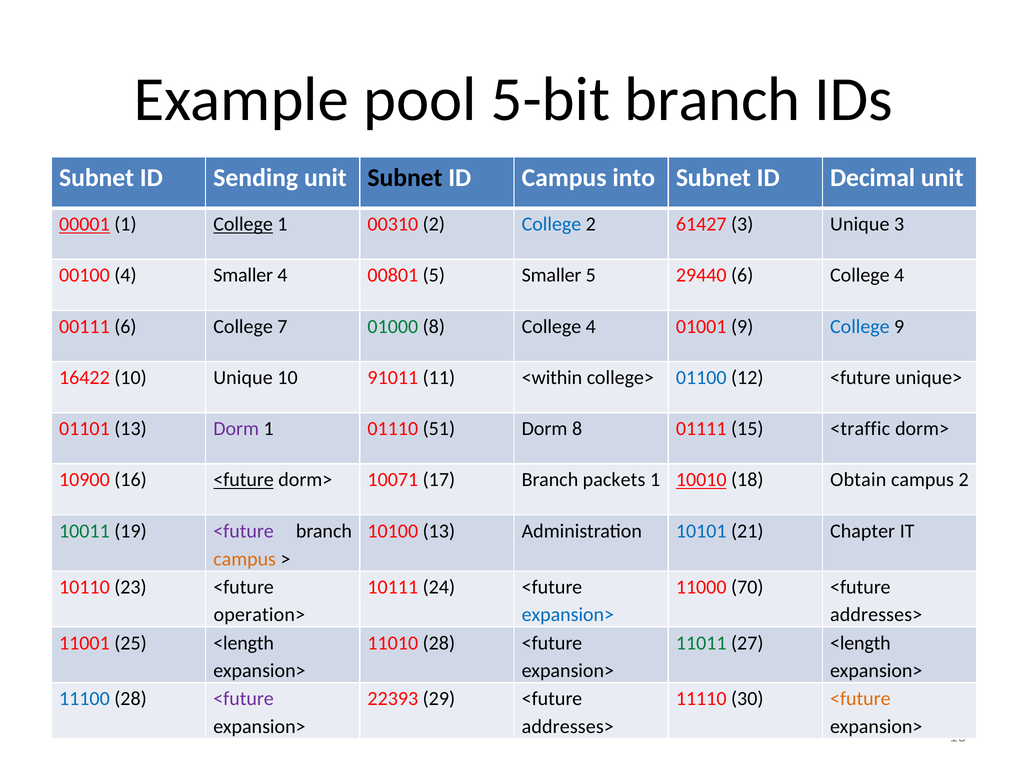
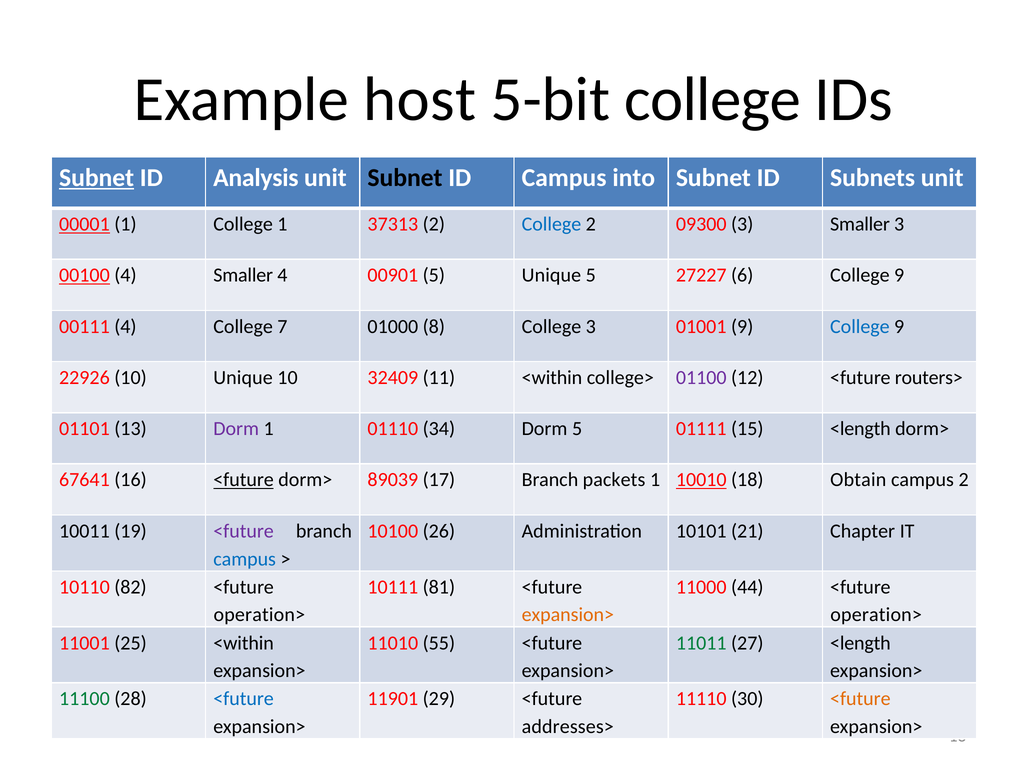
pool: pool -> host (420, 100)
5-bit branch: branch -> college (712, 100)
Subnet underline: none -> present (97, 178)
Sending: Sending -> Analysis (256, 178)
Decimal: Decimal -> Subnets (873, 178)
College underline: present -> none (243, 224)
00310: 00310 -> 37313 (393, 224)
61427: 61427 -> 09300 (701, 224)
3 Unique: Unique -> Smaller (860, 224)
00100 underline: none -> present (84, 275)
00801: 00801 -> 00901 (393, 275)
5 Smaller: Smaller -> Unique (551, 275)
29440: 29440 -> 27227 (701, 275)
6 College 4: 4 -> 9 (899, 275)
00111 6: 6 -> 4 (125, 326)
01000 colour: green -> black (393, 326)
8 College 4: 4 -> 3 (591, 326)
16422: 16422 -> 22926 (84, 378)
91011: 91011 -> 32409 (393, 378)
01100 colour: blue -> purple (701, 378)
unique>: unique> -> routers> (929, 378)
51: 51 -> 34 (439, 429)
Dorm 8: 8 -> 5 (577, 429)
15 <traffic: <traffic -> <length (860, 429)
10900: 10900 -> 67641 (84, 480)
10071: 10071 -> 89039 (393, 480)
10011 colour: green -> black (84, 531)
10100 13: 13 -> 26 (439, 531)
10101 colour: blue -> black (701, 531)
campus colour: orange -> blue (245, 559)
23: 23 -> 82 (130, 587)
24: 24 -> 81 (439, 587)
70: 70 -> 44 (747, 587)
expansion> colour: blue -> orange (568, 615)
addresses>: addresses> -> operation> (876, 615)
25 <length: <length -> <within (244, 643)
11010 28: 28 -> 55 (439, 643)
11100 colour: blue -> green (84, 699)
<future colour: purple -> blue (244, 699)
22393: 22393 -> 11901 (393, 699)
